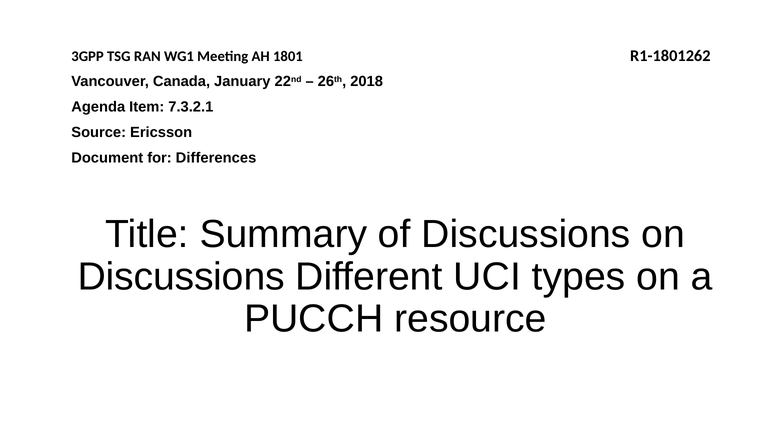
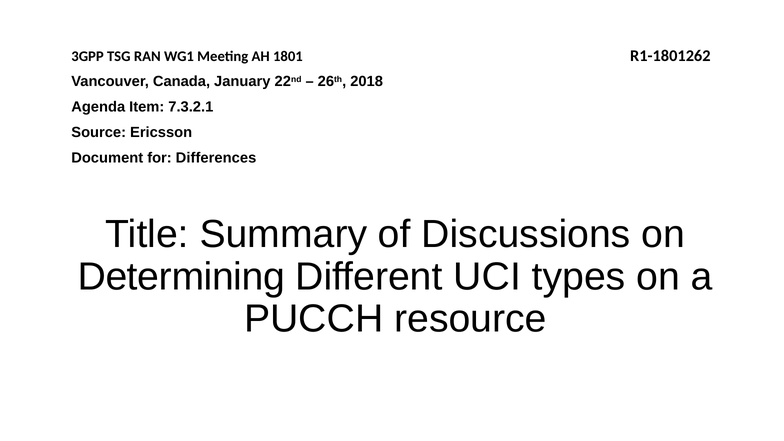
Discussions: Discussions -> Determining (181, 277)
